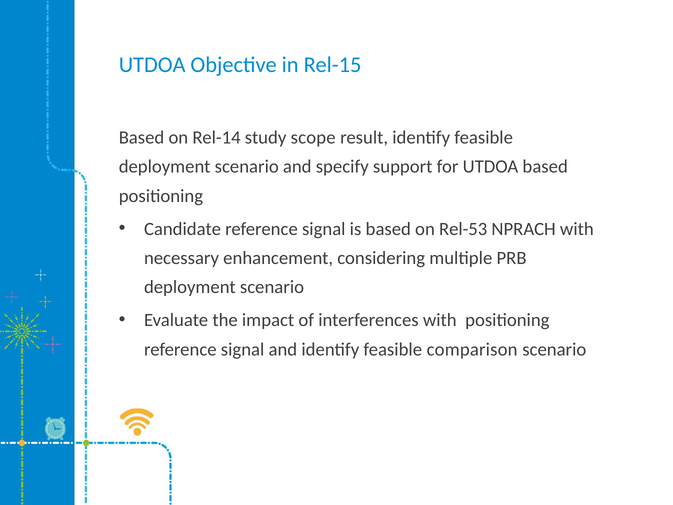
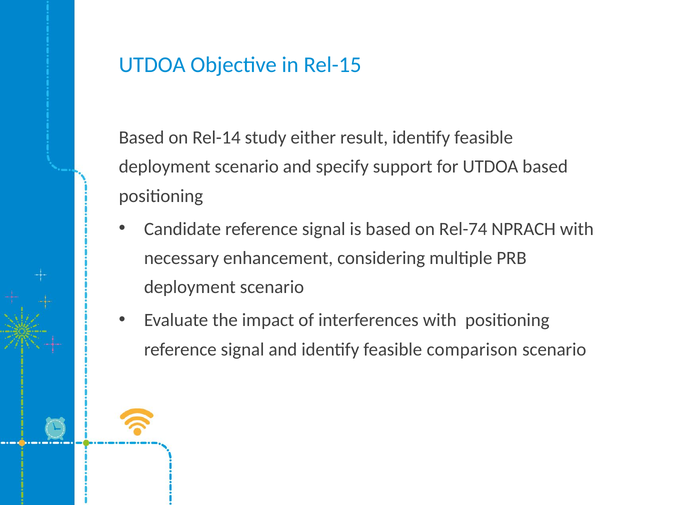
scope: scope -> either (313, 137)
Rel-53: Rel-53 -> Rel-74 (463, 229)
